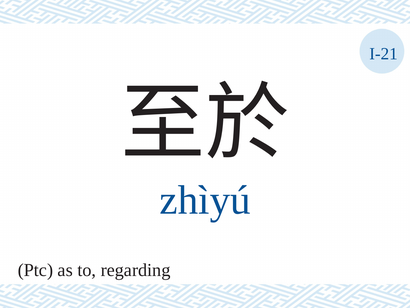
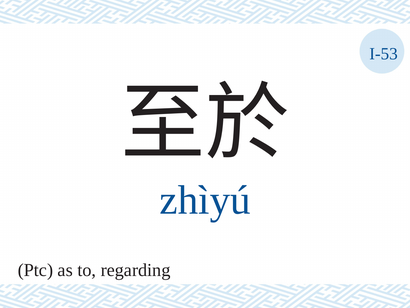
I-21: I-21 -> I-53 (383, 54)
